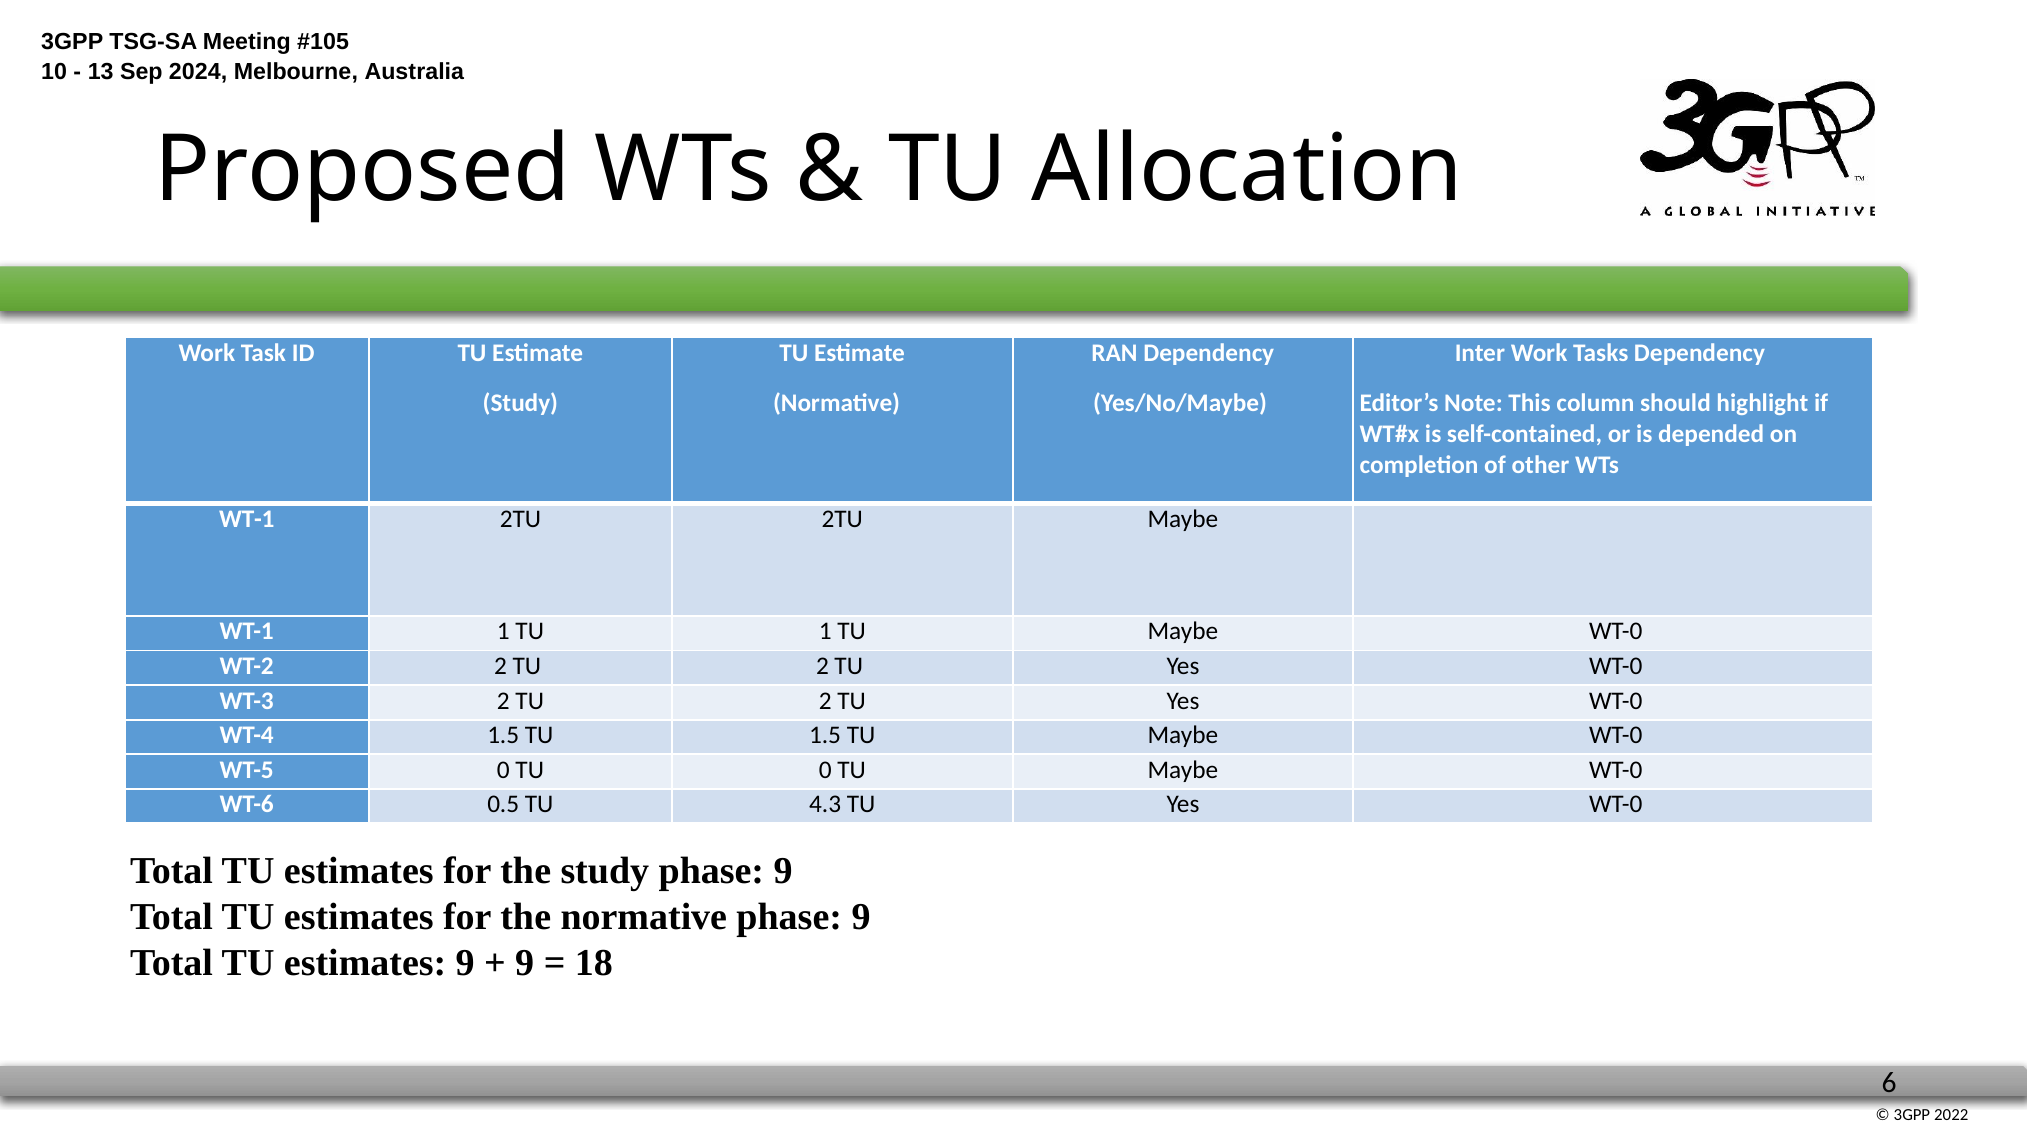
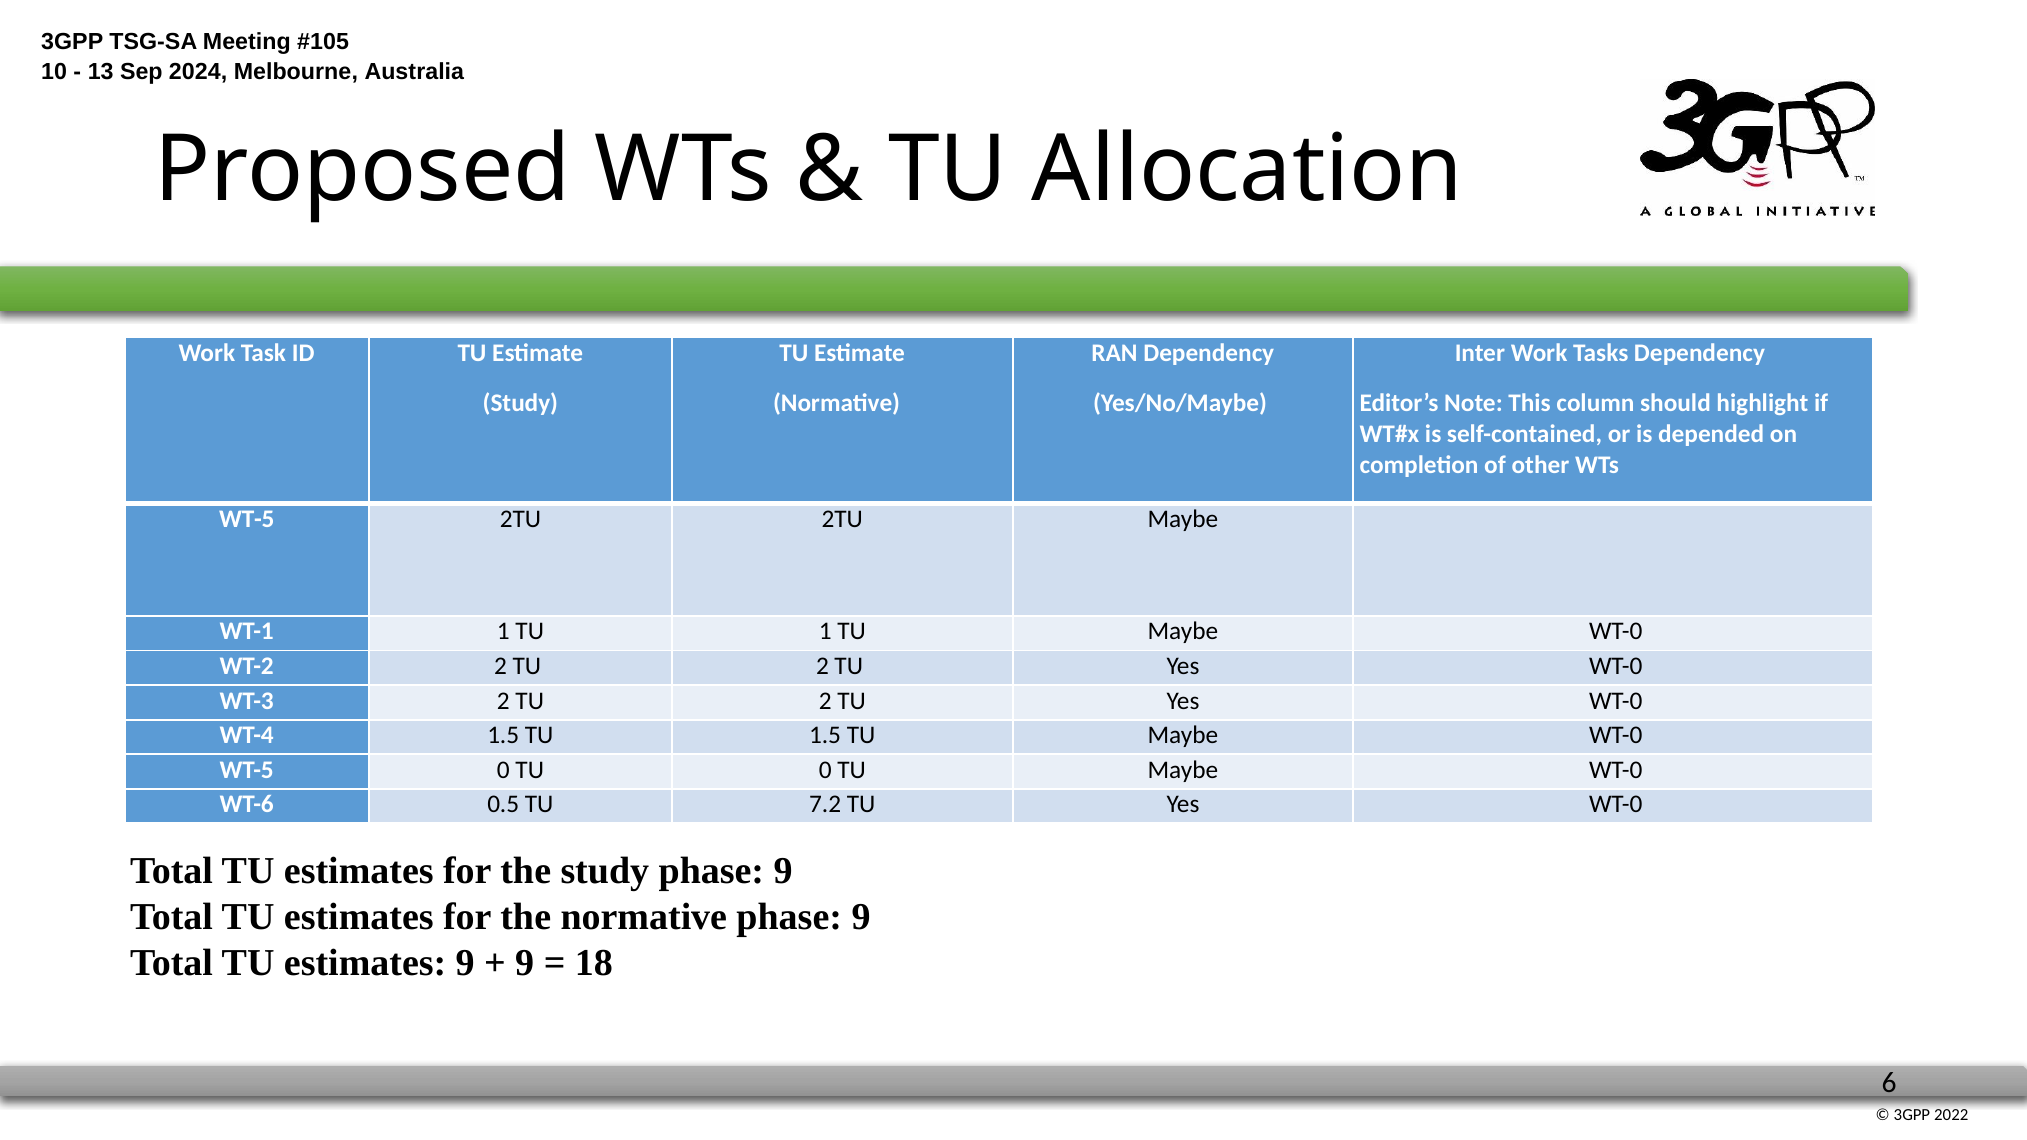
WT-1: WT-1 -> WT-5 (247, 519)
4.3: 4.3 -> 7.2 (825, 805)
